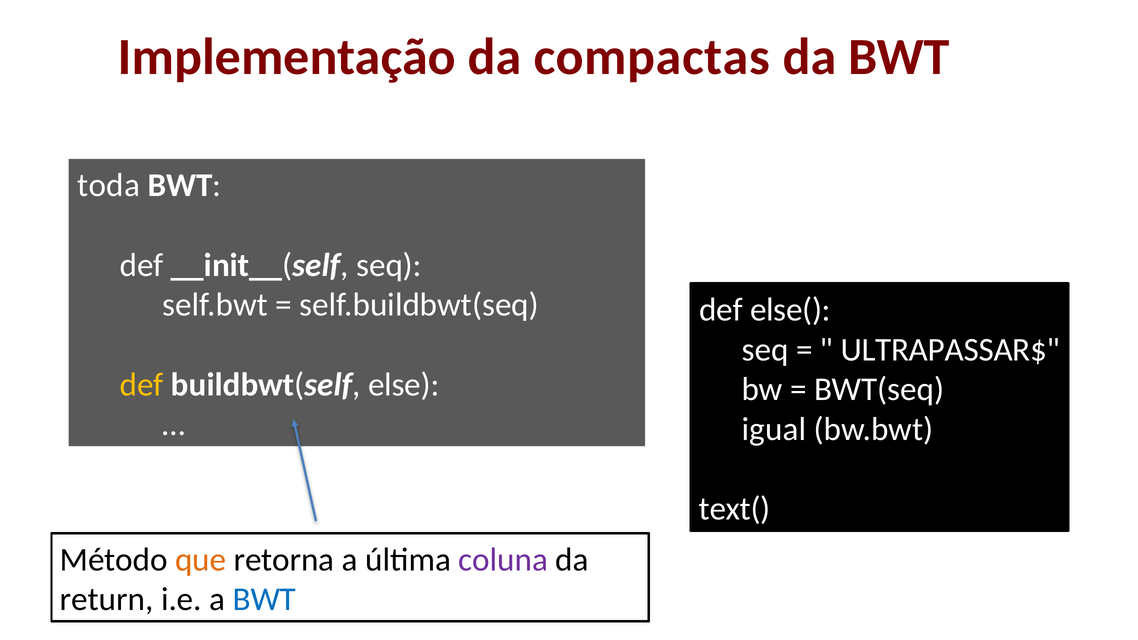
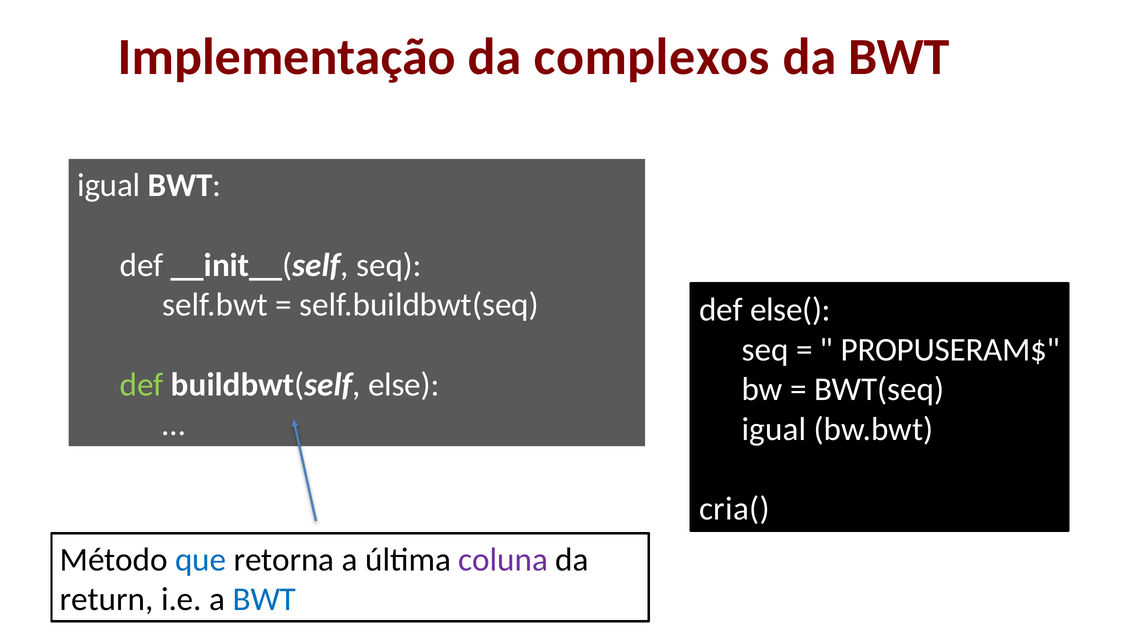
compactas: compactas -> complexos (652, 57)
toda: toda -> igual (109, 185)
ULTRAPASSAR$: ULTRAPASSAR$ -> PROPUSERAM$ (950, 350)
def colour: yellow -> light green (142, 385)
text(: text( -> cria( (734, 509)
que colour: orange -> blue (201, 560)
